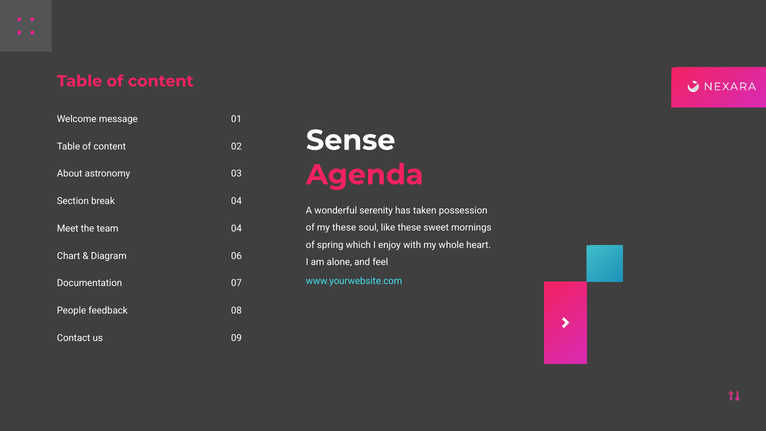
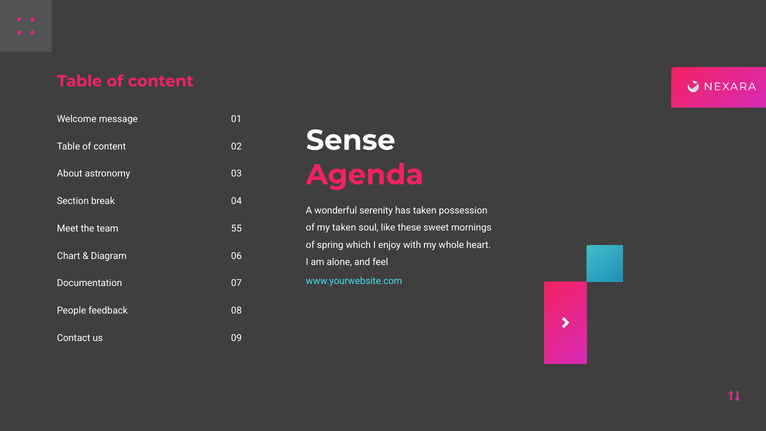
my these: these -> taken (344, 228)
team 04: 04 -> 55 (236, 228)
